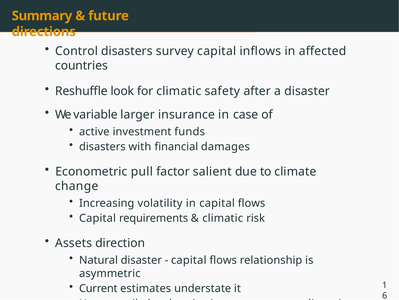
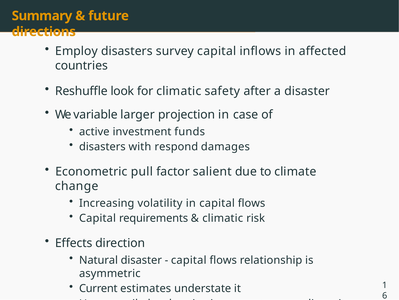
Control: Control -> Employ (76, 51)
larger insurance: insurance -> projection (187, 114)
financial: financial -> respond (176, 147)
Assets: Assets -> Effects (74, 243)
